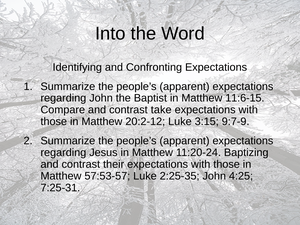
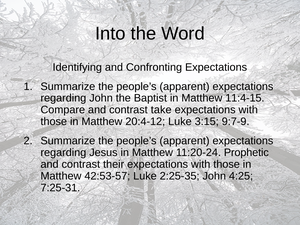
11:6-15: 11:6-15 -> 11:4-15 (245, 98)
20:2-12: 20:2-12 -> 20:4-12 (145, 122)
Baptizing: Baptizing -> Prophetic (246, 153)
57:53-57: 57:53-57 -> 42:53-57 (107, 176)
